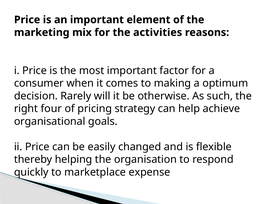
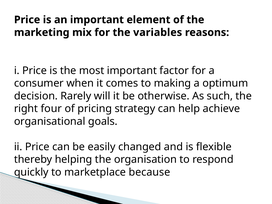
activities: activities -> variables (158, 32)
expense: expense -> because (149, 172)
